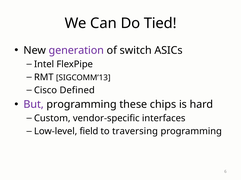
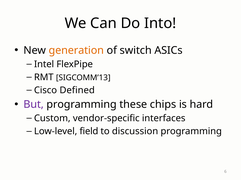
Tied: Tied -> Into (160, 23)
generation colour: purple -> orange (76, 51)
traversing: traversing -> discussion (135, 132)
